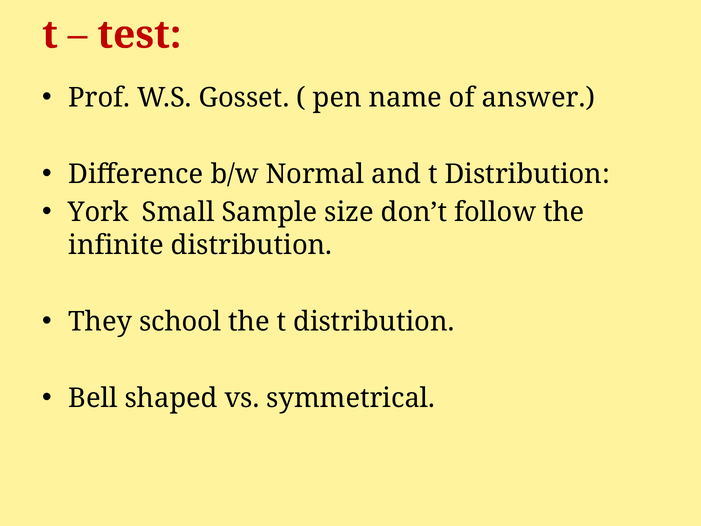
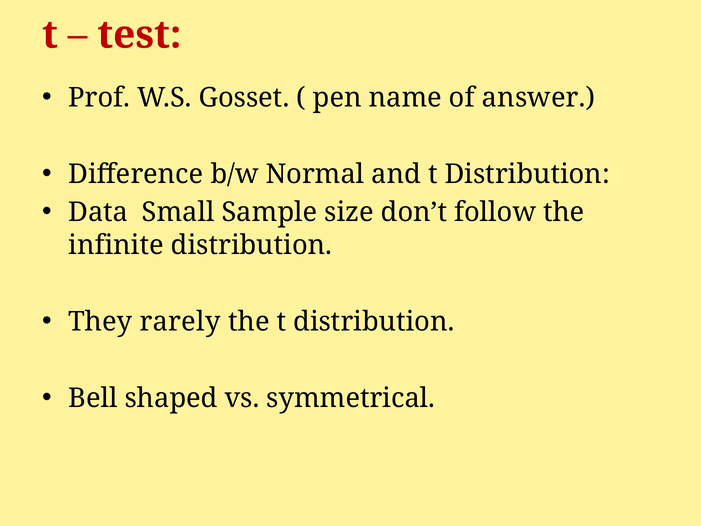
York: York -> Data (98, 212)
school: school -> rarely (180, 321)
